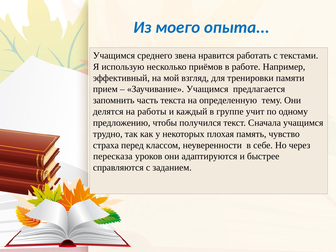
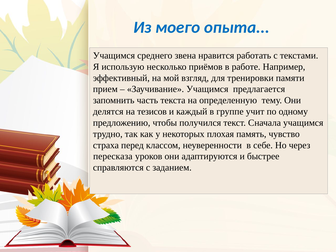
работы: работы -> тезисов (152, 112)
